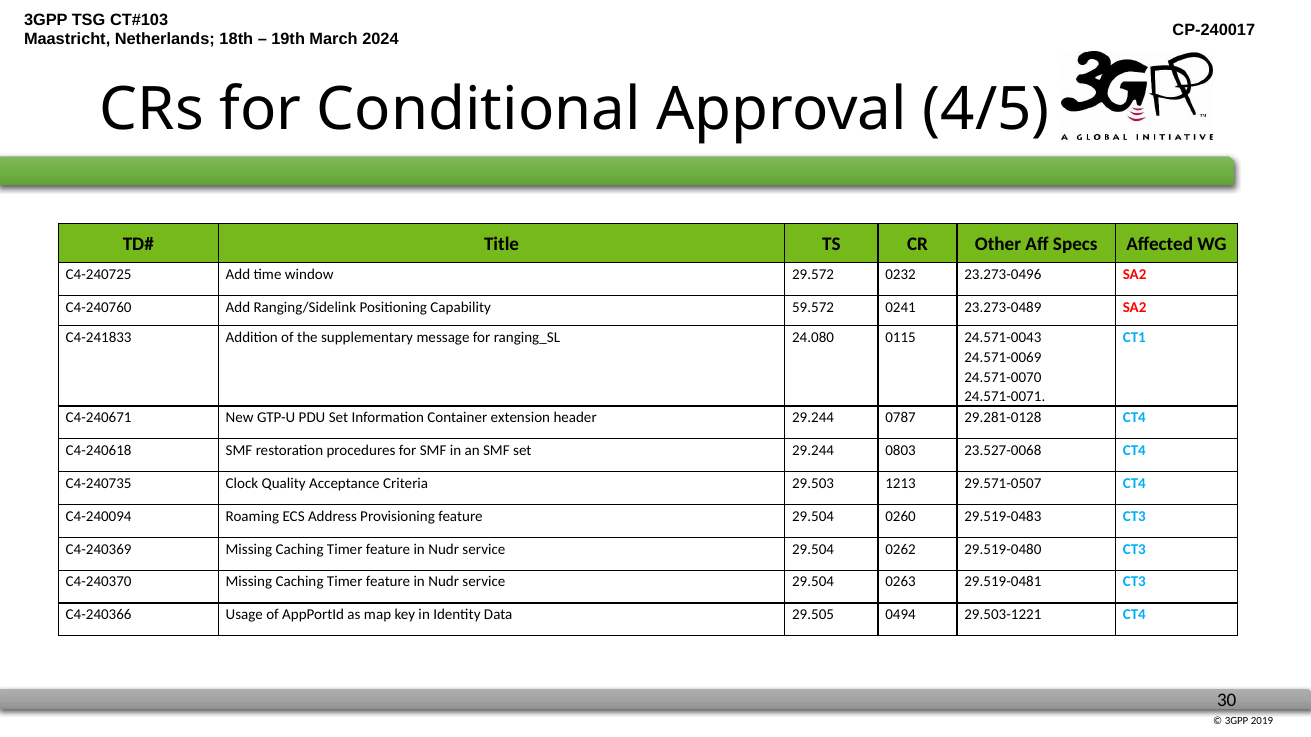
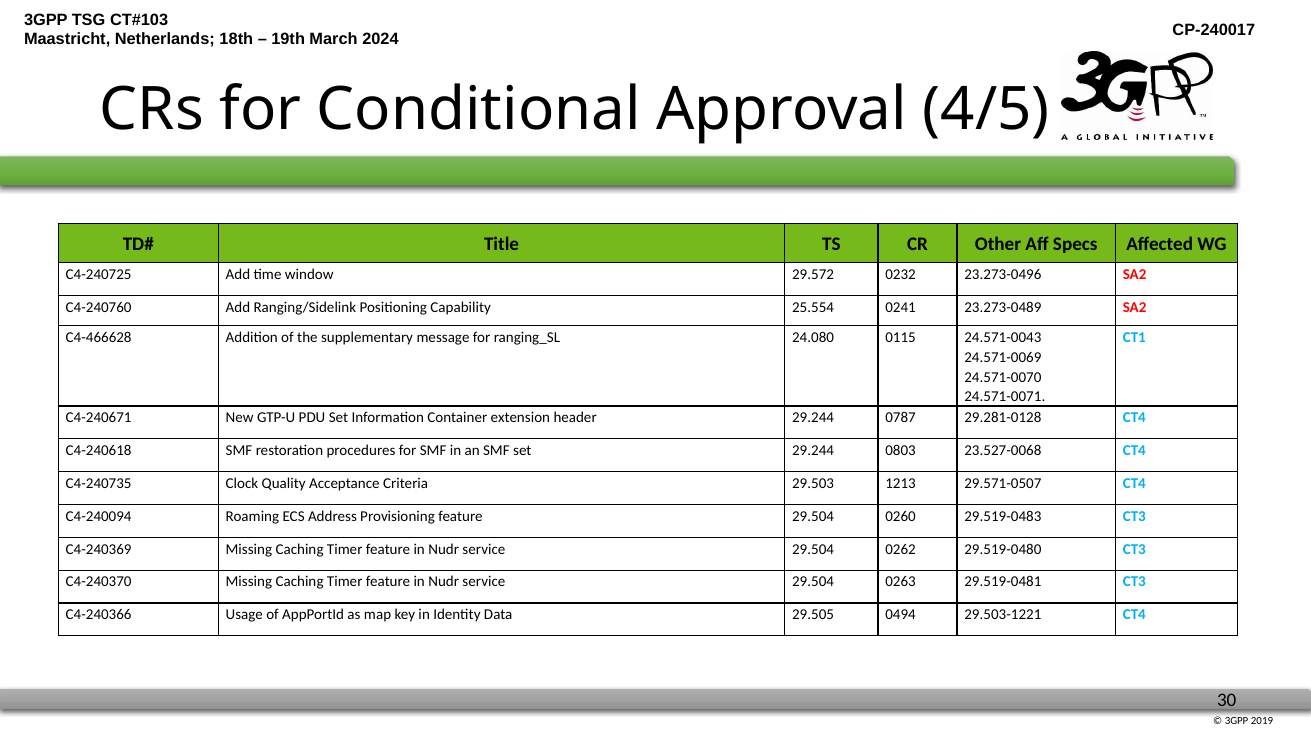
59.572: 59.572 -> 25.554 (813, 308)
C4-241833: C4-241833 -> C4-466628 (99, 338)
